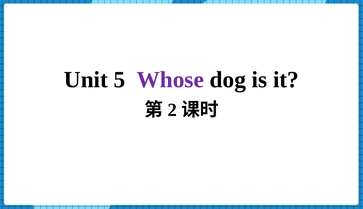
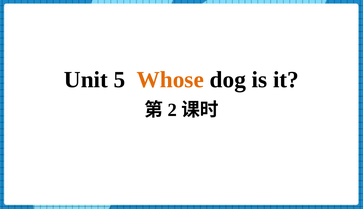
Whose colour: purple -> orange (170, 80)
